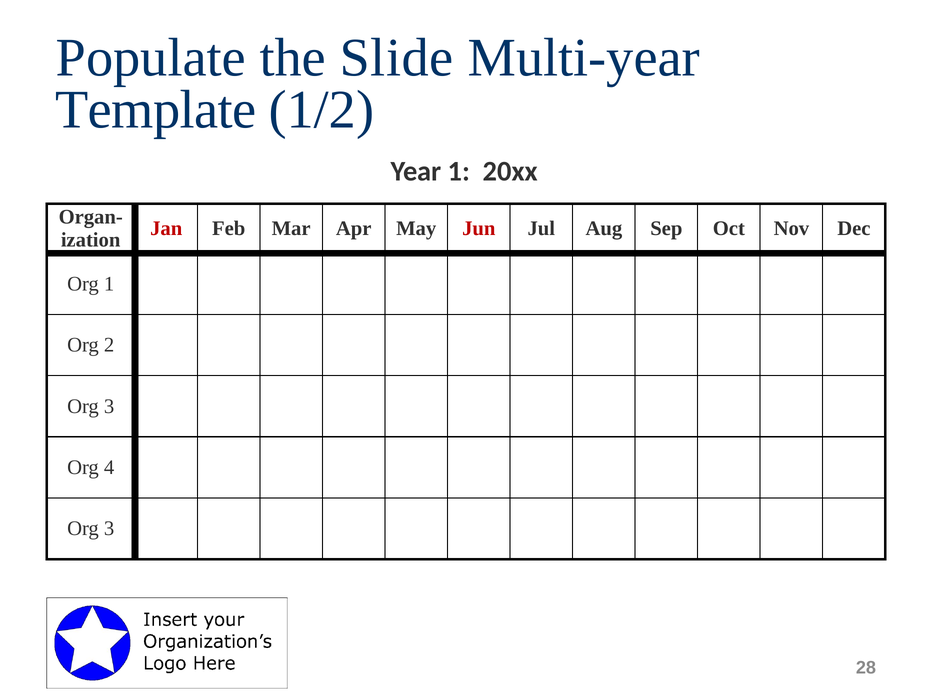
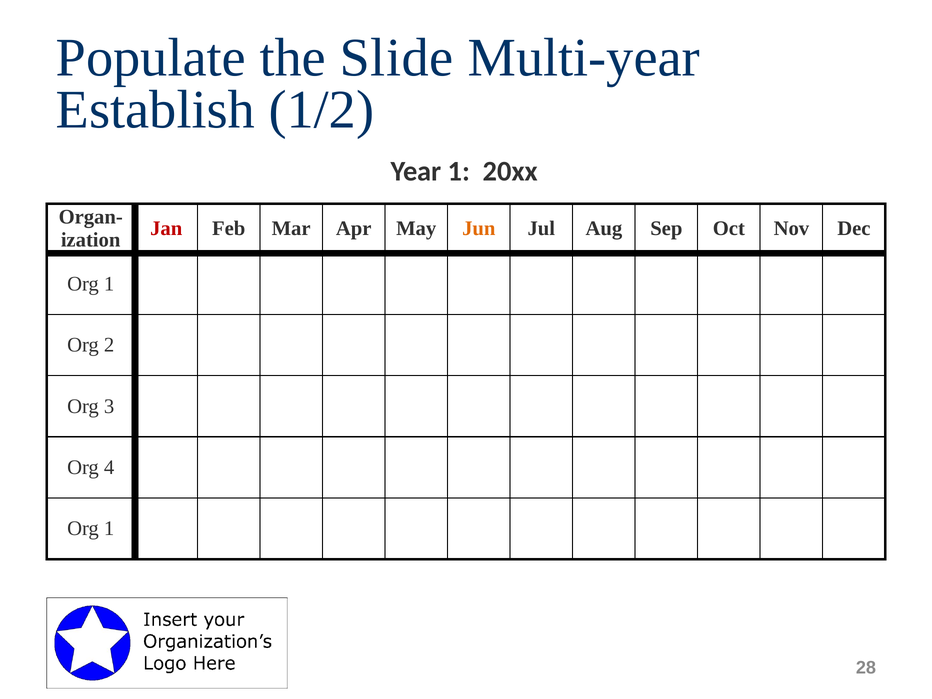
Template: Template -> Establish (155, 110)
Jun colour: red -> orange (479, 229)
3: 3 -> 1 (109, 529)
